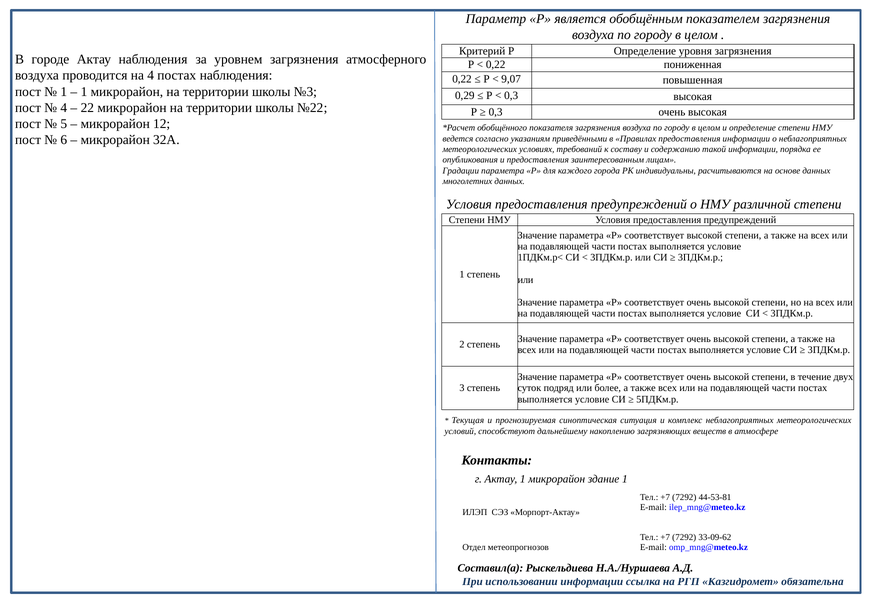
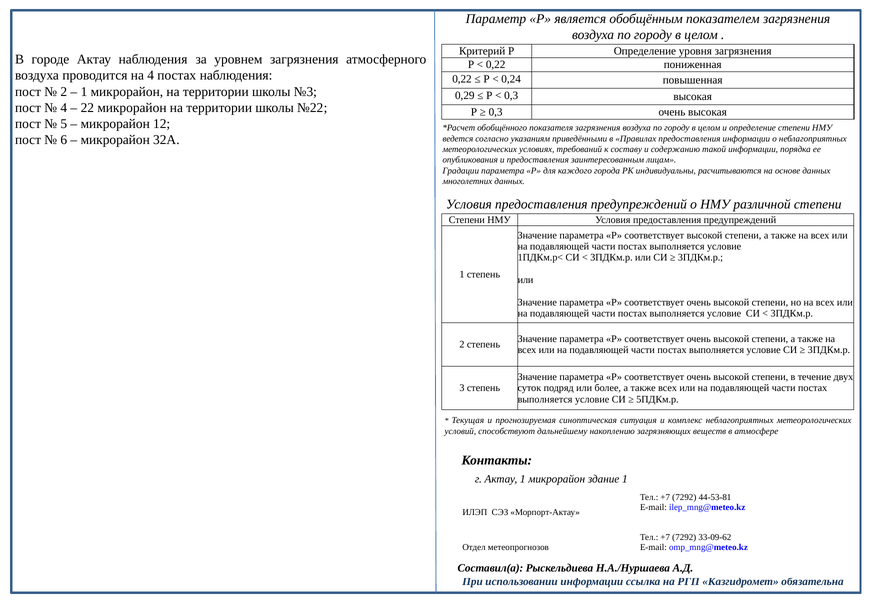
9,07: 9,07 -> 0,24 (511, 79)
1: 1 -> 2 (64, 92)
